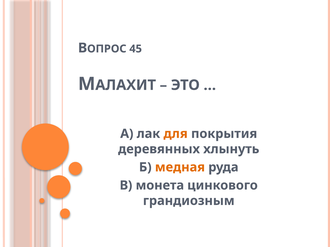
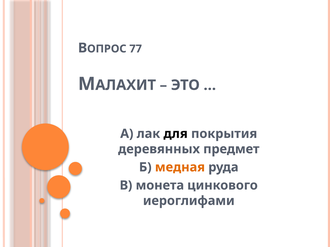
45: 45 -> 77 (136, 49)
для colour: orange -> black (176, 134)
хлынуть: хлынуть -> предмет (231, 149)
грандиозным: грандиозным -> иероглифами (189, 201)
